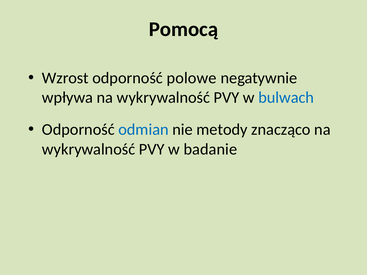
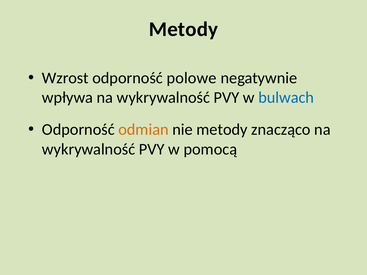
Pomocą: Pomocą -> Metody (183, 29)
odmian colour: blue -> orange (143, 130)
badanie: badanie -> pomocą (210, 149)
